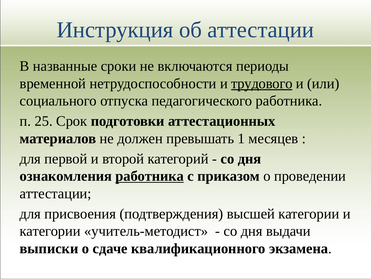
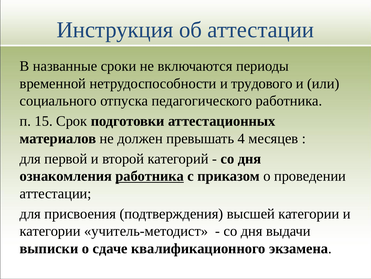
трудового underline: present -> none (262, 83)
25: 25 -> 15 (44, 121)
1: 1 -> 4 (241, 138)
